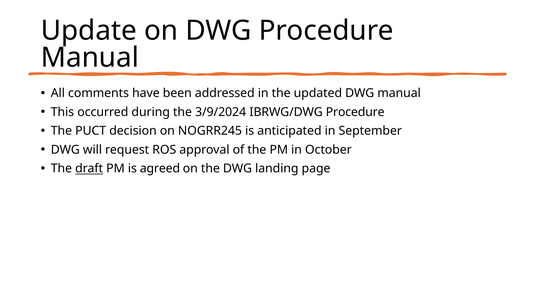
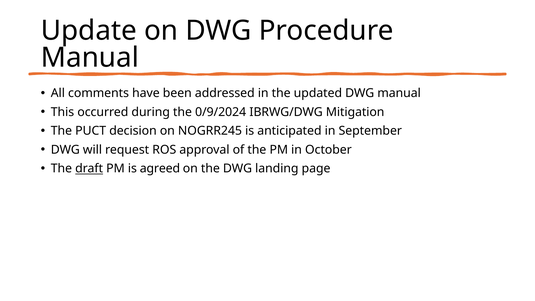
3/9/2024: 3/9/2024 -> 0/9/2024 (221, 112)
IBRWG/DWG Procedure: Procedure -> Mitigation (355, 112)
